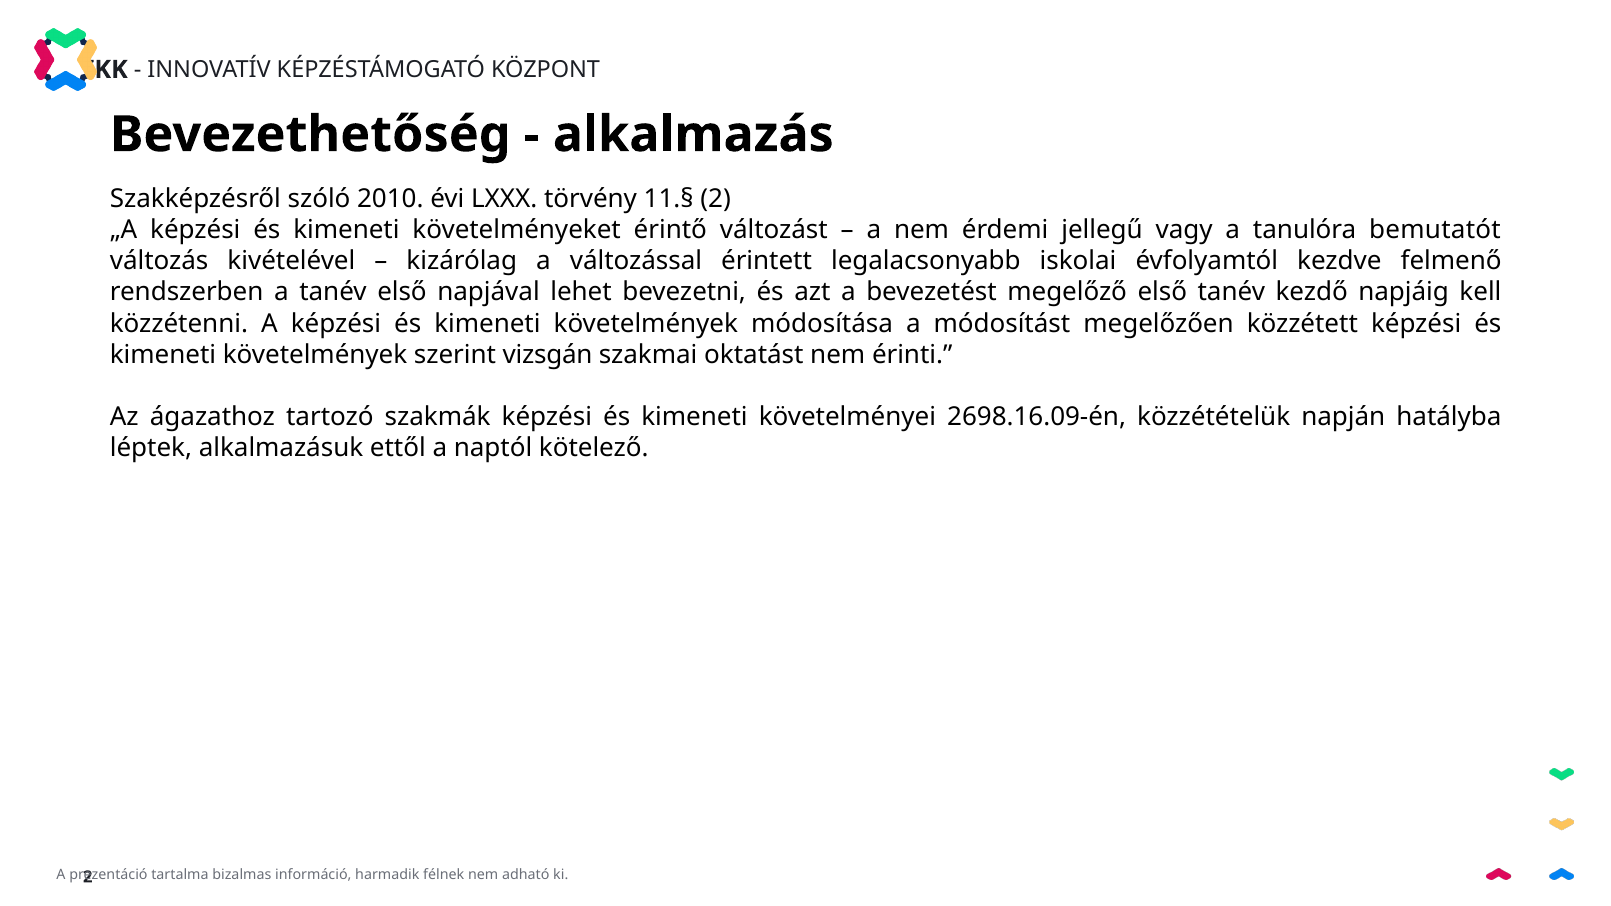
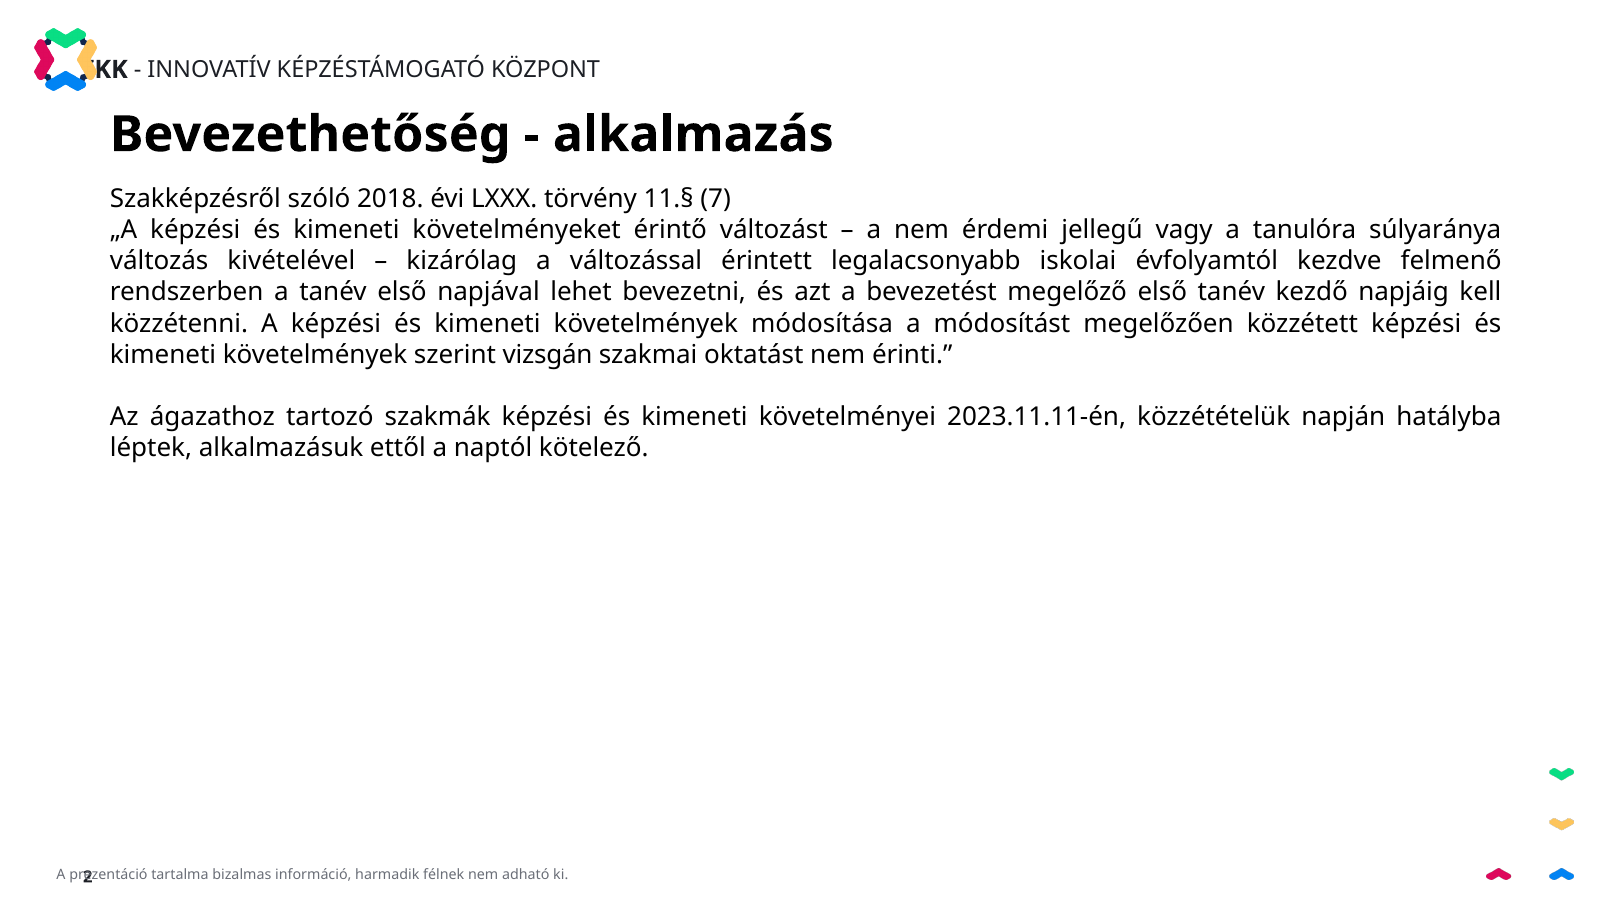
2010: 2010 -> 2018 (390, 199)
11.§ 2: 2 -> 7 (716, 199)
bemutatót: bemutatót -> súlyaránya (1435, 230)
2698.16.09-én: 2698.16.09-én -> 2023.11.11-én (1037, 417)
